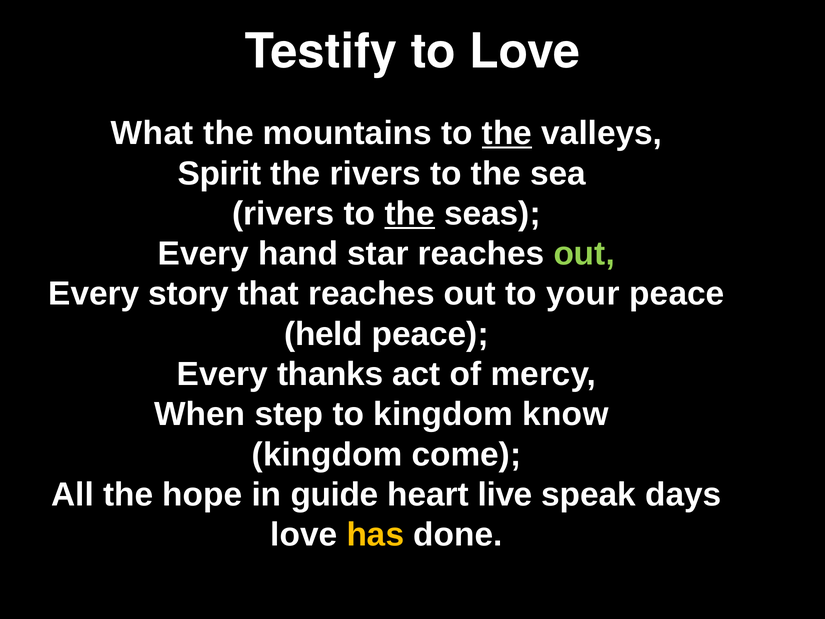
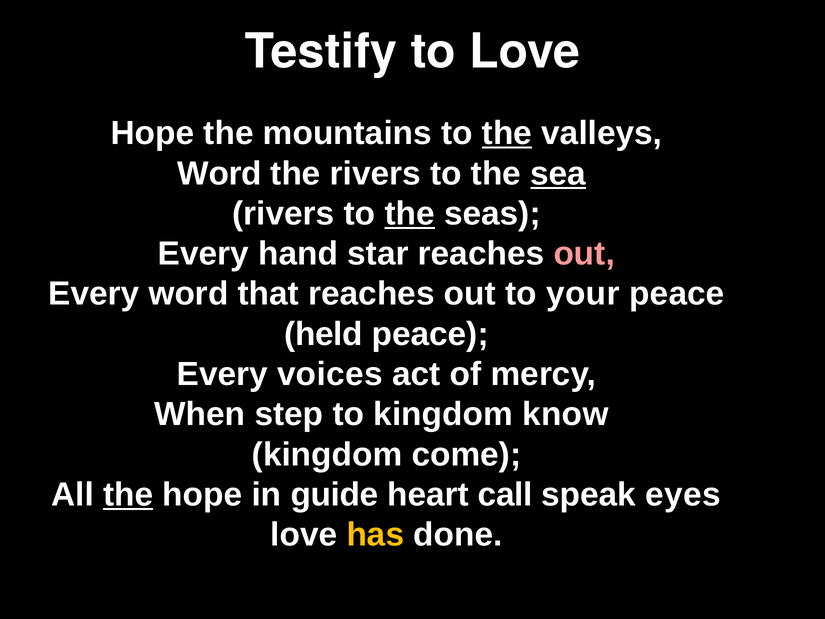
What: What -> Hope (152, 133)
Spirit: Spirit -> Word (219, 173)
sea underline: none -> present (558, 173)
out colour: light green -> pink (584, 254)
Every story: story -> word (189, 294)
thanks: thanks -> voices (330, 374)
the underline: none -> present (128, 494)
live: live -> call (505, 494)
days: days -> eyes (683, 494)
